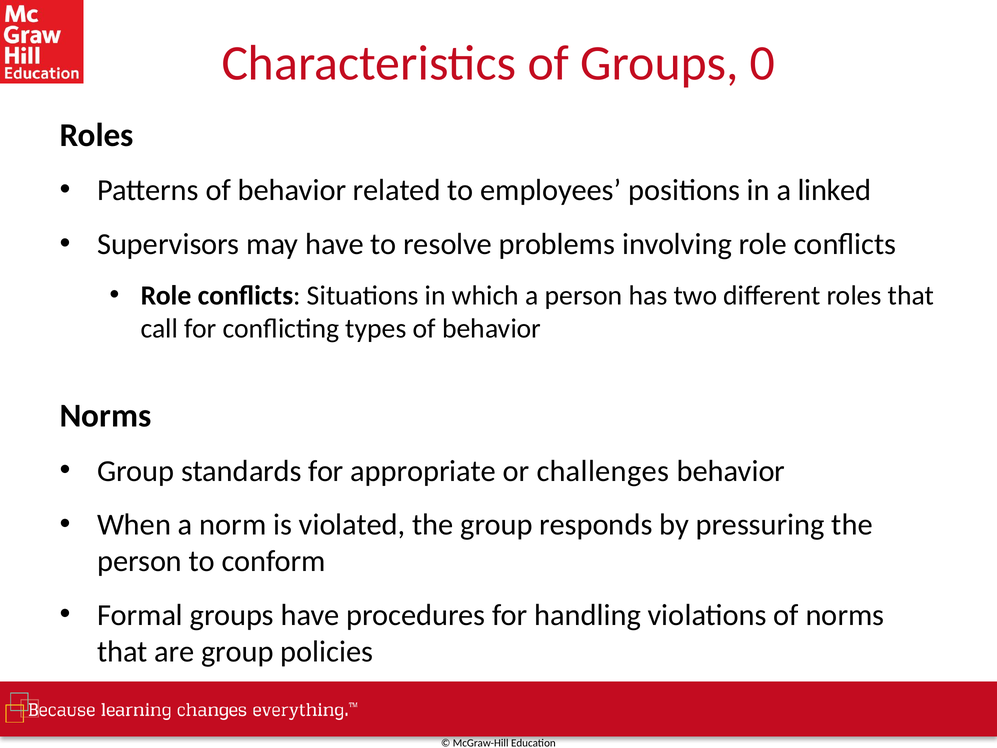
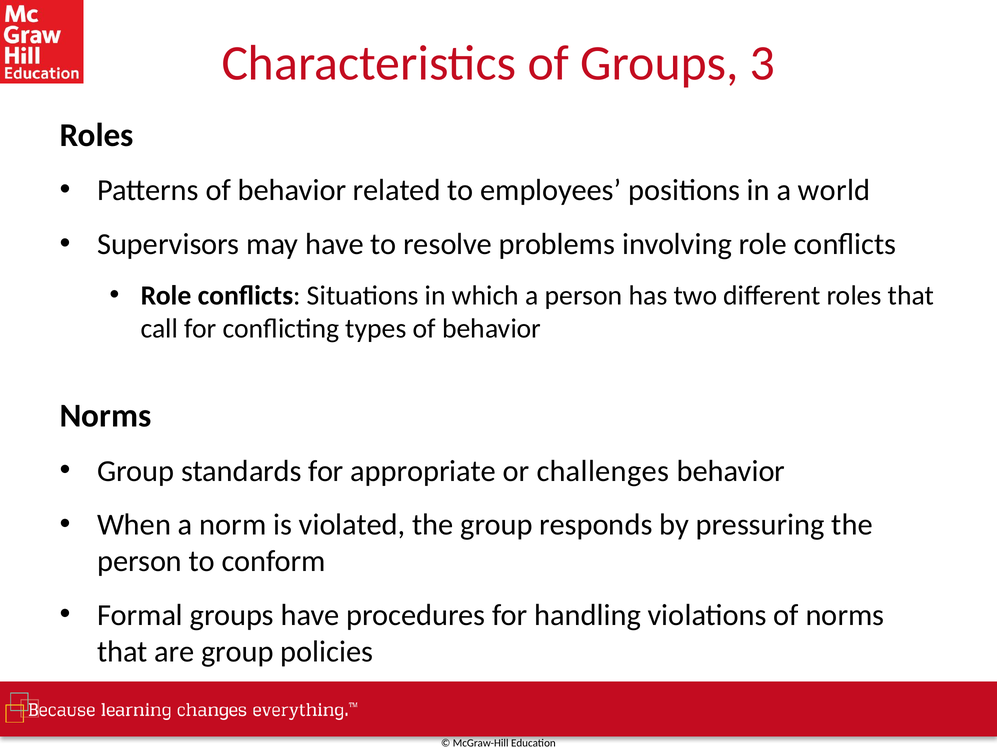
0: 0 -> 3 (762, 63)
linked: linked -> world (834, 190)
